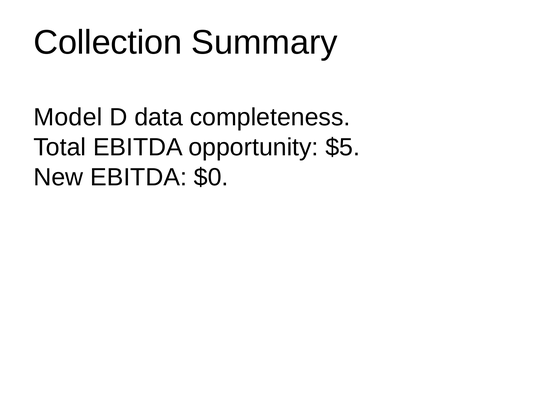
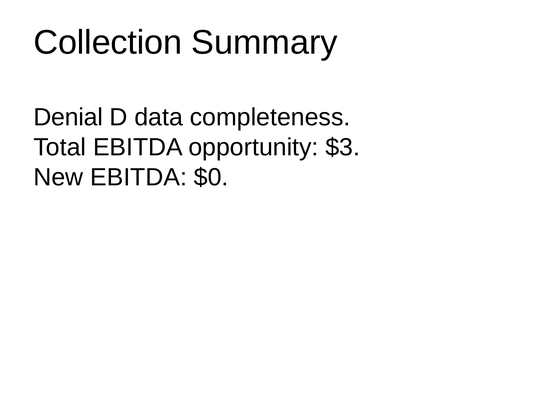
Model: Model -> Denial (68, 117)
$5: $5 -> $3 (343, 147)
